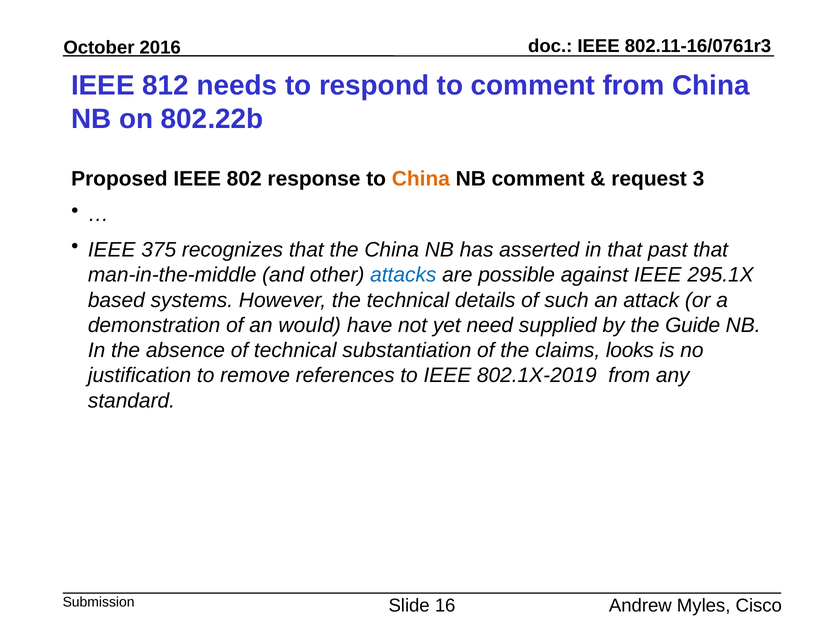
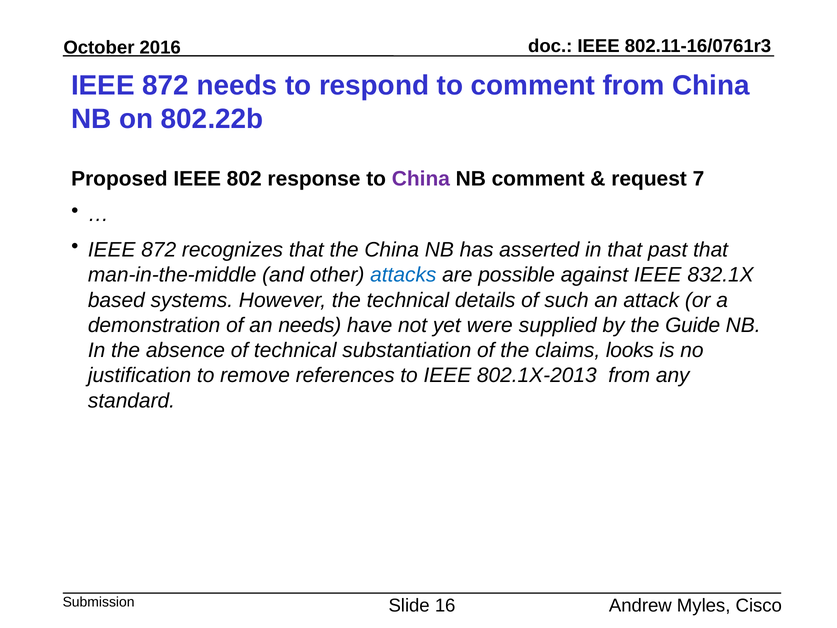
812: 812 -> 872 (166, 86)
China colour: orange -> purple (421, 179)
3: 3 -> 7 (698, 179)
375: 375 -> 872 (159, 250)
295.1X: 295.1X -> 832.1X (720, 275)
an would: would -> needs (310, 325)
need: need -> were (490, 325)
802.1X-2019: 802.1X-2019 -> 802.1X-2013 (537, 375)
